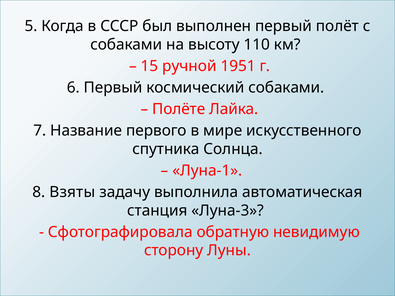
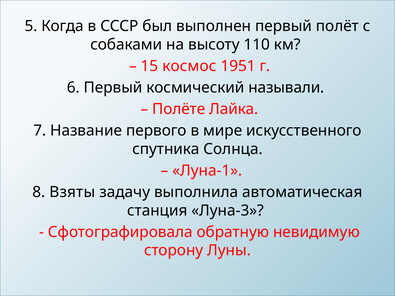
ручной: ручной -> космос (189, 66)
космический собаками: собаками -> называли (286, 88)
